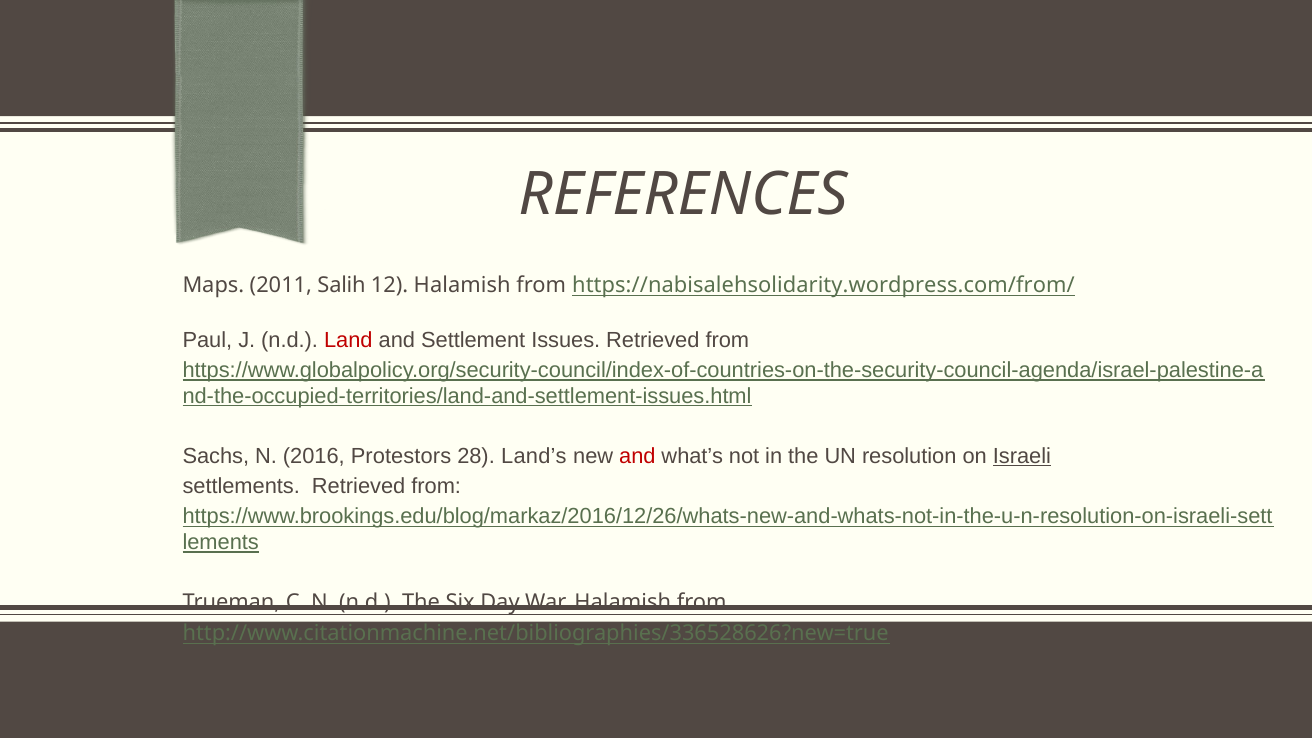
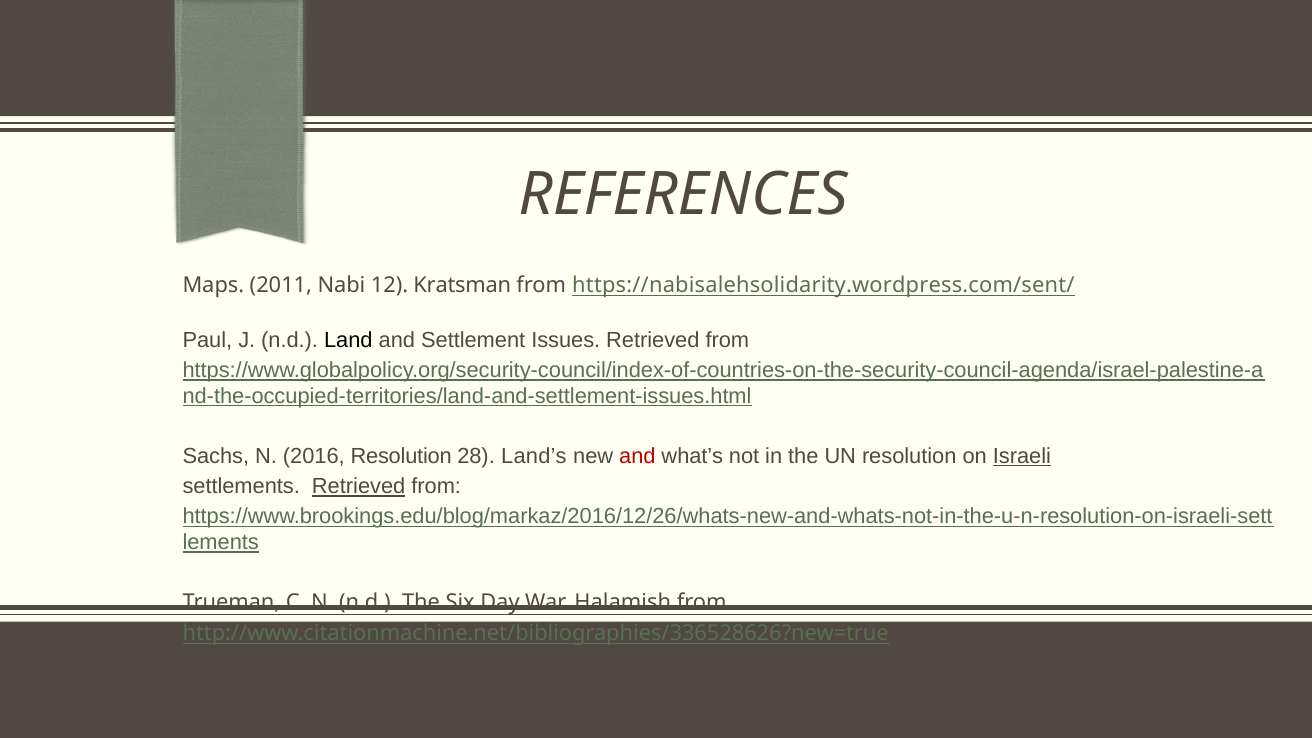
Salih: Salih -> Nabi (341, 285)
12 Halamish: Halamish -> Kratsman (462, 285)
https://nabisalehsolidarity.wordpress.com/from/: https://nabisalehsolidarity.wordpress.com/from/ -> https://nabisalehsolidarity.wordpress.com/sent/ (823, 285)
Land colour: red -> black (348, 340)
2016 Protestors: Protestors -> Resolution (401, 456)
Retrieved underline: none -> present (359, 486)
